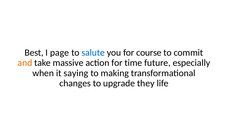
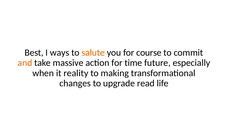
page: page -> ways (60, 53)
salute colour: blue -> orange (93, 53)
saying: saying -> reality (76, 73)
they: they -> read (146, 83)
